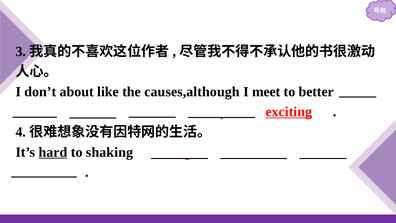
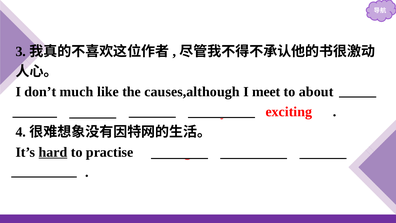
about: about -> much (77, 92)
better: better -> about (316, 92)
exciting underline: present -> none (289, 112)
shaking: shaking -> practise (110, 152)
